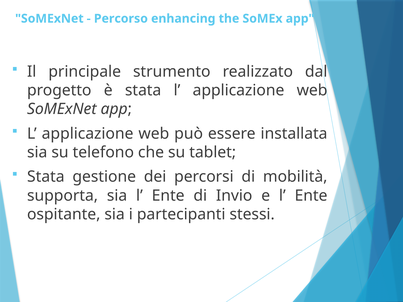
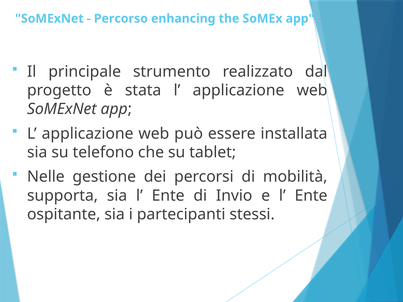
Stata: Stata -> Nelle (46, 177)
